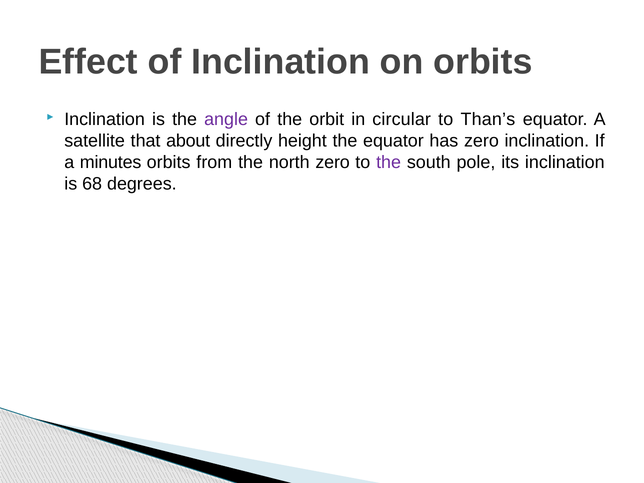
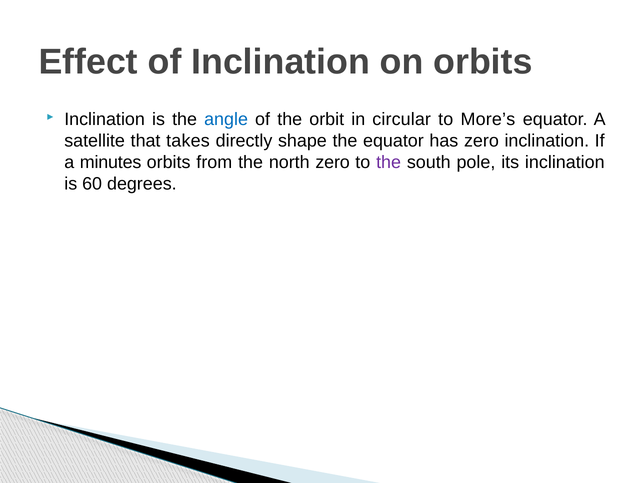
angle colour: purple -> blue (226, 120)
Than’s: Than’s -> More’s (488, 120)
about: about -> takes (188, 141)
height: height -> shape (302, 141)
68: 68 -> 60 (92, 184)
